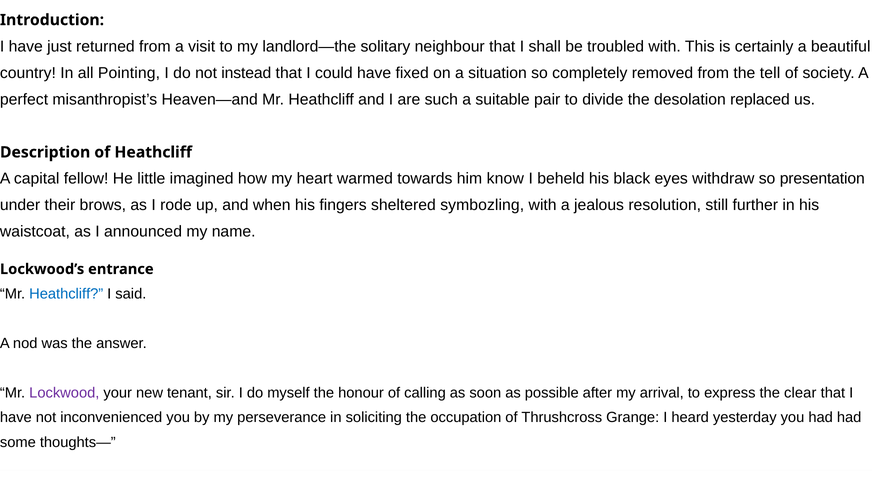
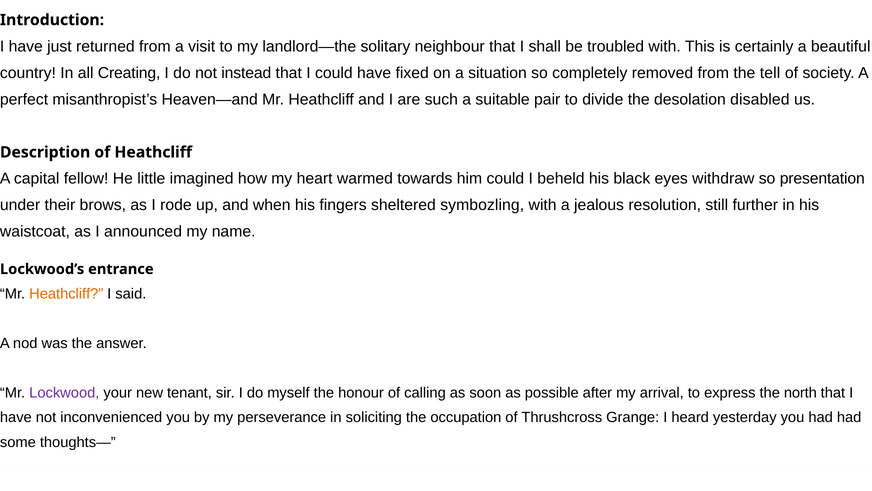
Pointing: Pointing -> Creating (129, 73)
replaced: replaced -> disabled (760, 99)
him know: know -> could (505, 179)
Heathcliff colour: blue -> orange (66, 294)
clear: clear -> north (800, 392)
